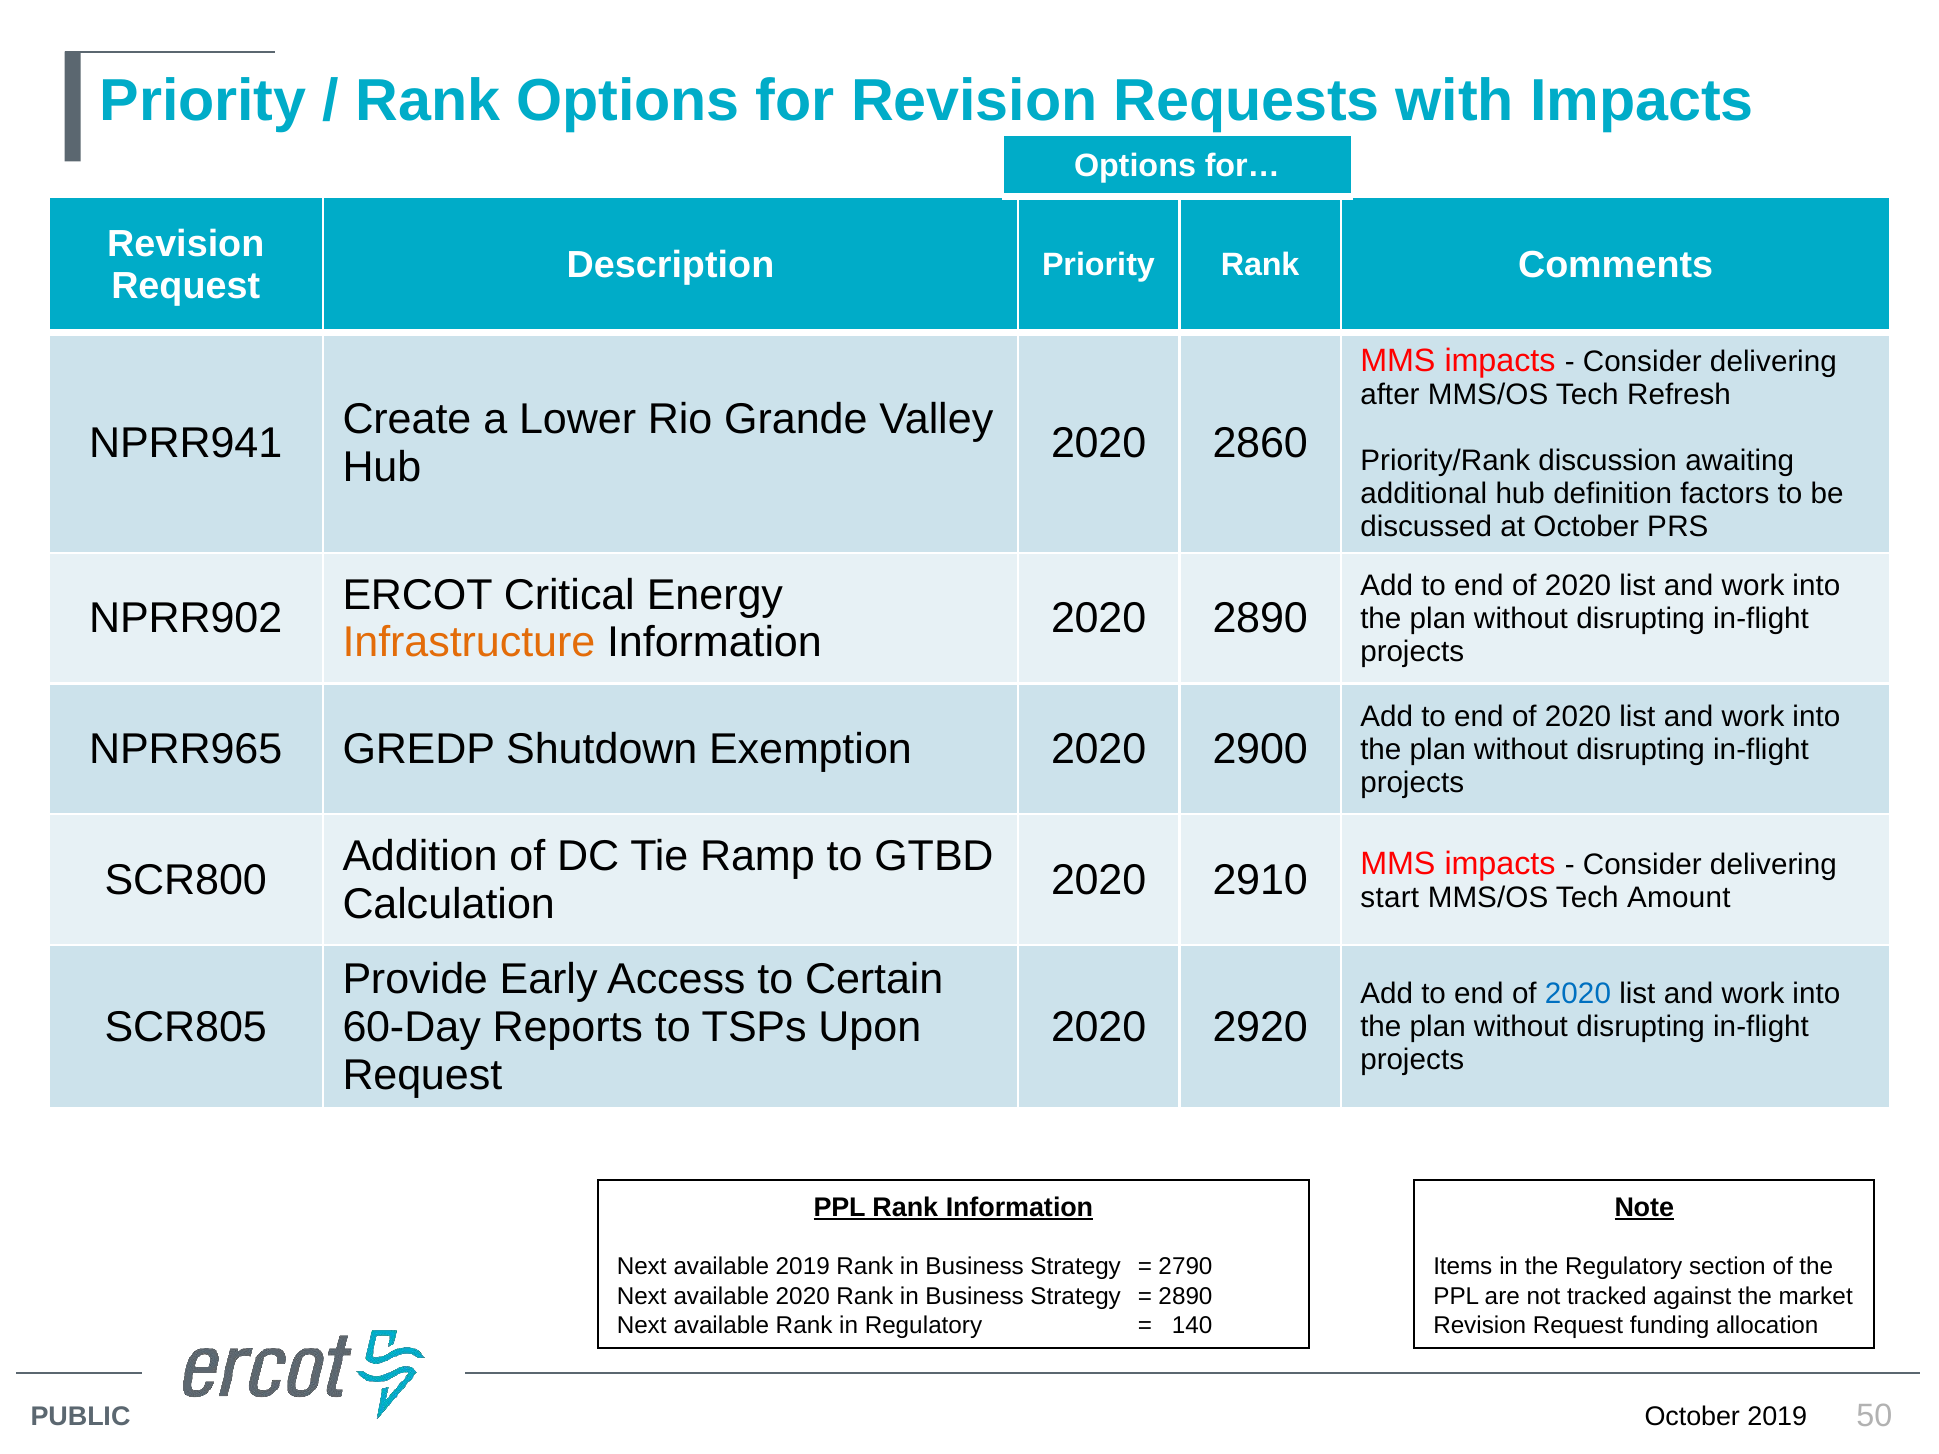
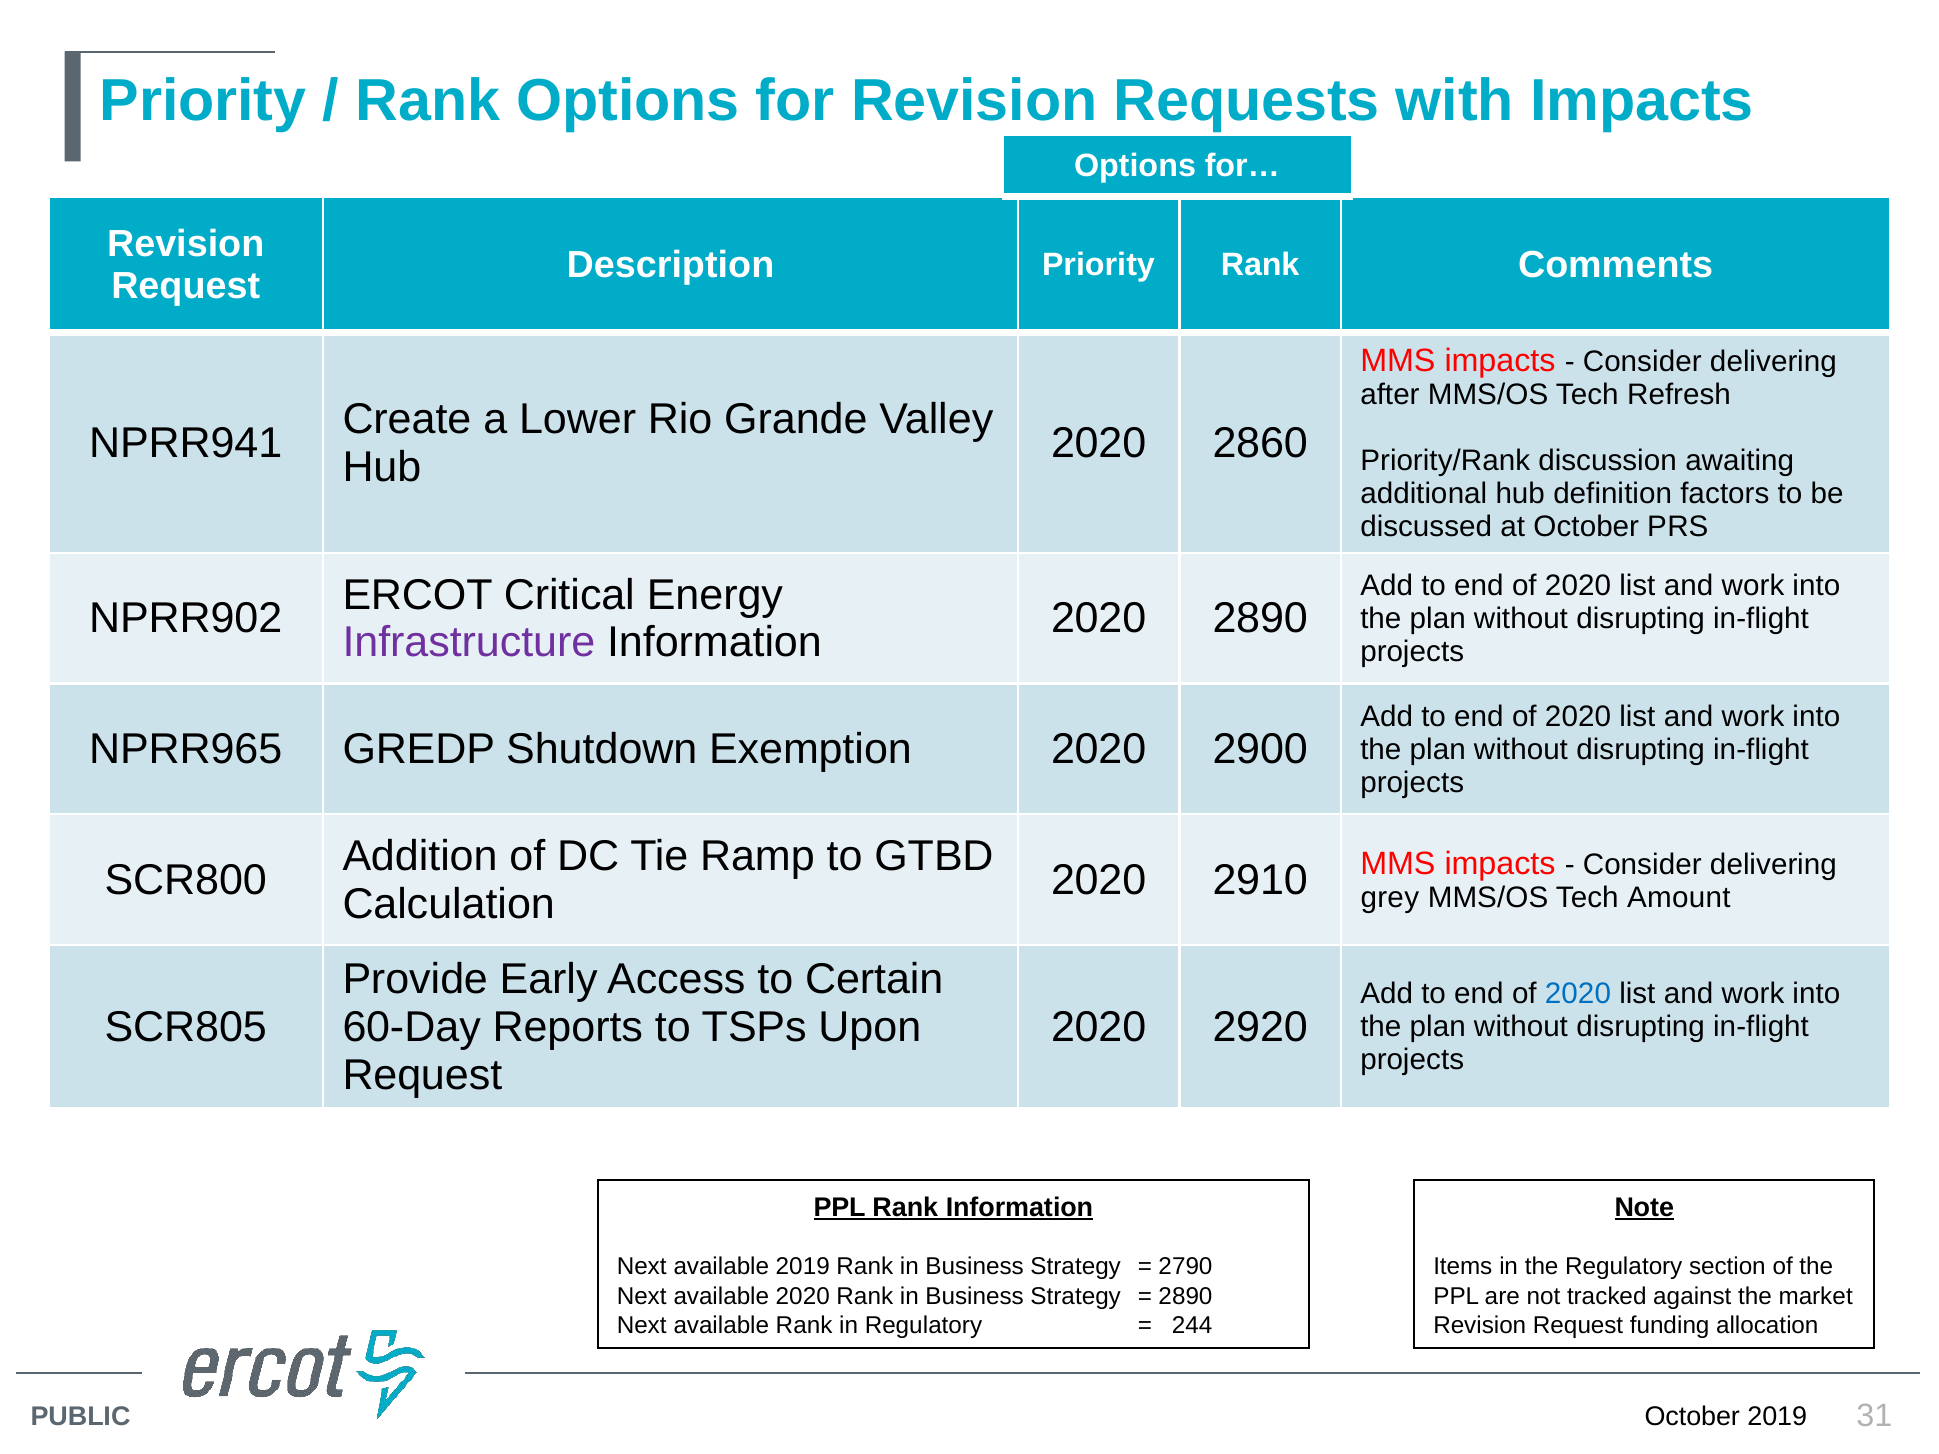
Infrastructure colour: orange -> purple (469, 643)
start: start -> grey (1390, 898)
140: 140 -> 244 (1192, 1325)
50: 50 -> 31 (1874, 1416)
